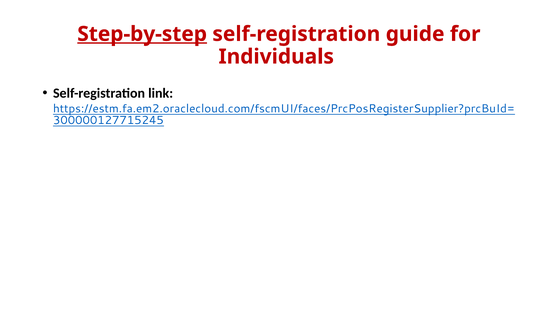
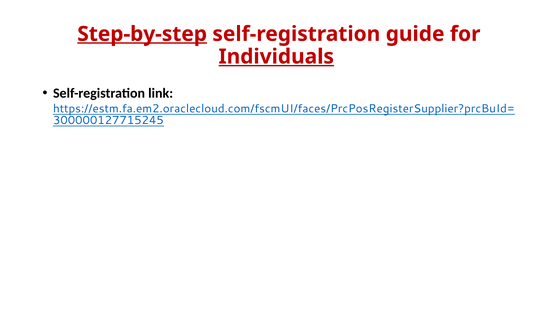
Individuals underline: none -> present (276, 57)
